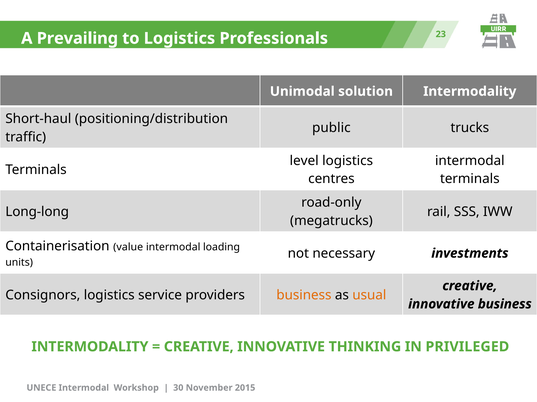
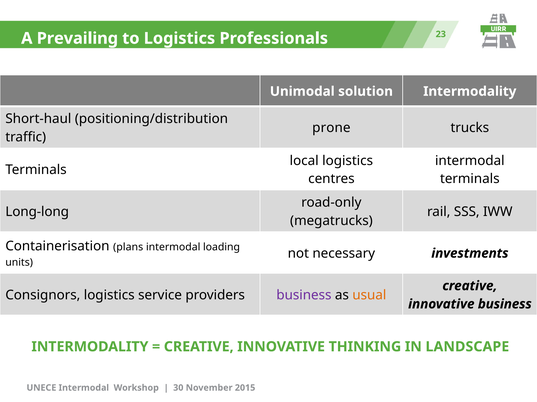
public: public -> prone (331, 128)
level: level -> local (304, 161)
value: value -> plans (128, 248)
business colour: orange -> purple (304, 295)
PRIVILEGED: PRIVILEGED -> LANDSCAPE (467, 347)
